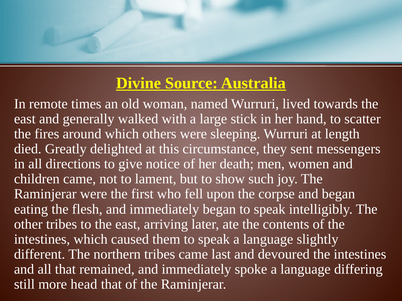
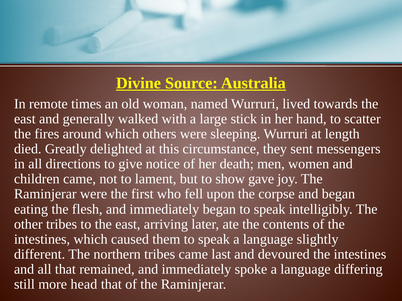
such: such -> gave (261, 179)
